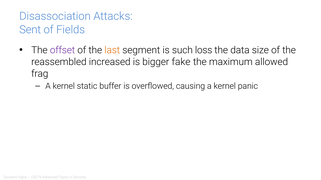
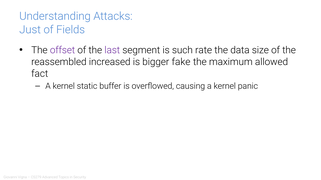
Disassociation: Disassociation -> Understanding (55, 16)
Sent: Sent -> Just (30, 30)
last colour: orange -> purple (112, 50)
loss: loss -> rate (204, 50)
frag: frag -> fact (40, 74)
